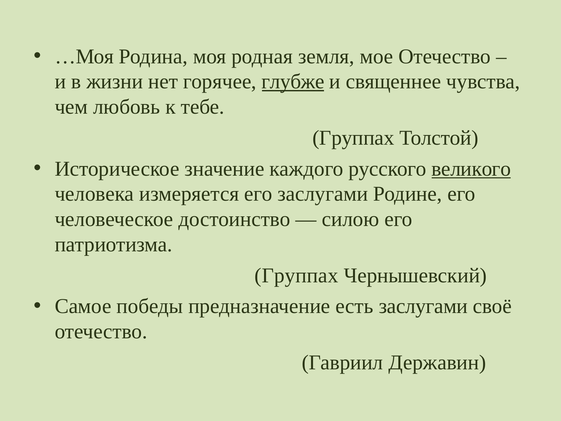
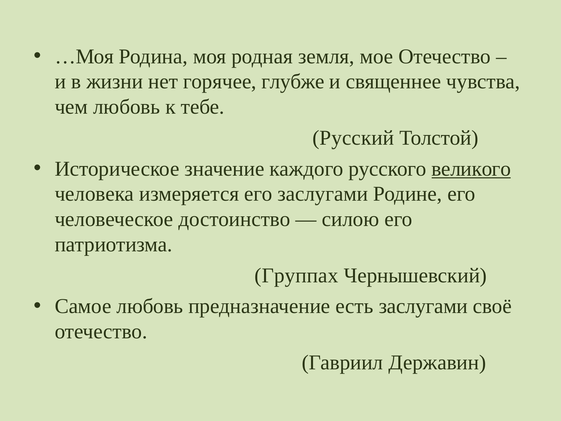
глубже underline: present -> none (293, 82)
Группах: Группах -> Русский (353, 138)
Самое победы: победы -> любовь (150, 306)
